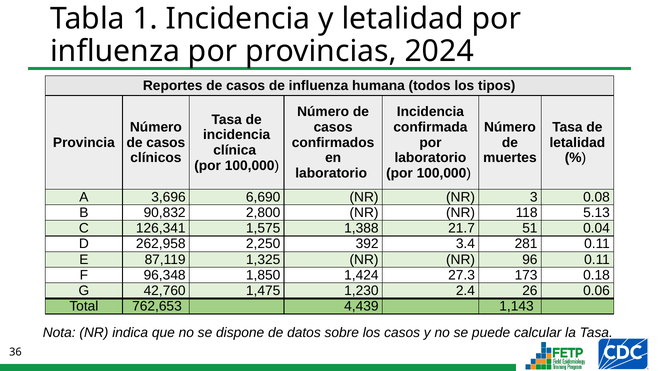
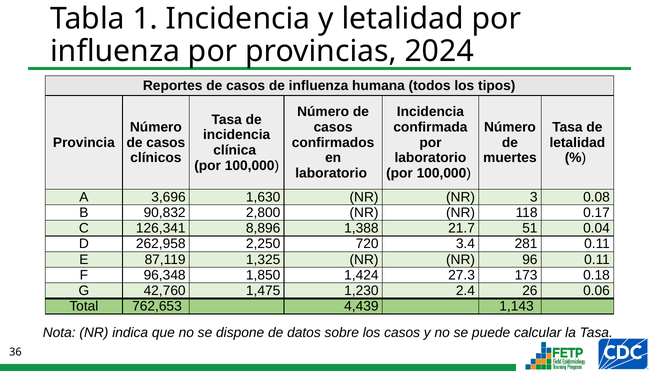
6,690: 6,690 -> 1,630 (263, 197)
5.13: 5.13 -> 0.17 (597, 213)
1,575: 1,575 -> 8,896 (263, 228)
392: 392 -> 720 (367, 244)
